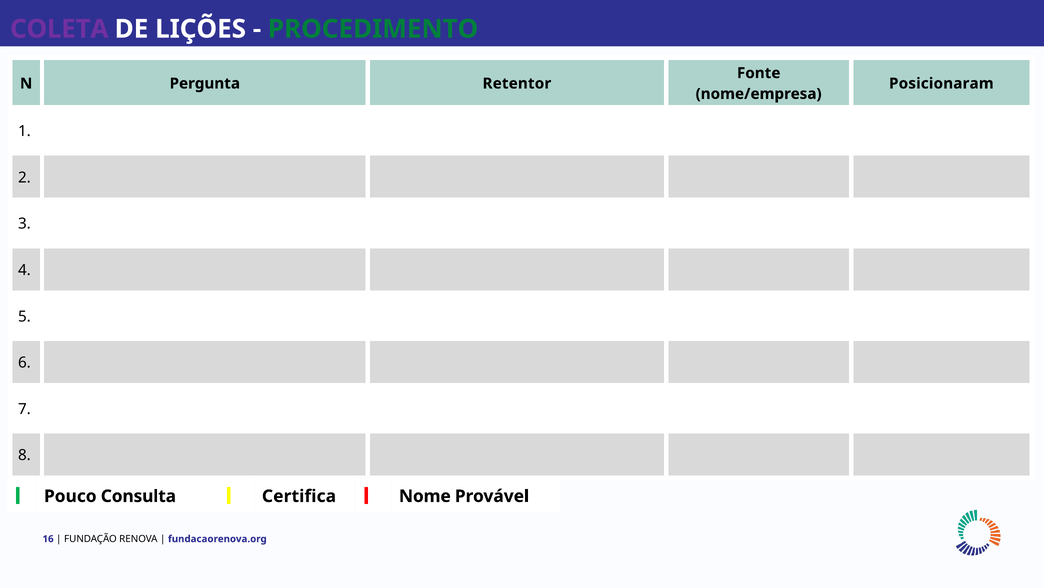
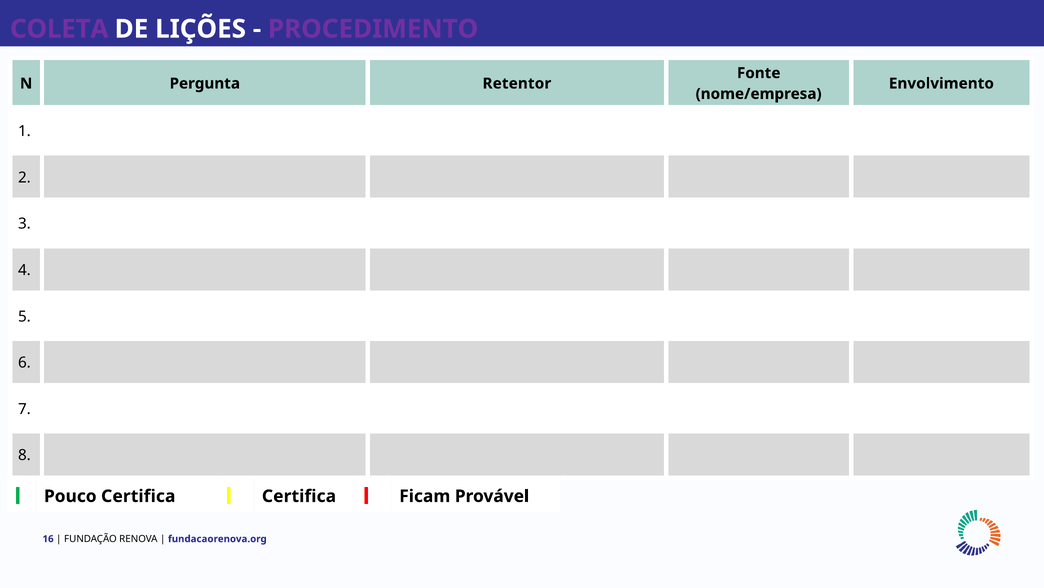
PROCEDIMENTO colour: green -> purple (373, 29)
Posicionaram: Posicionaram -> Envolvimento (941, 83)
Pouco Consulta: Consulta -> Certifica (138, 496)
Nome: Nome -> Ficam (425, 496)
